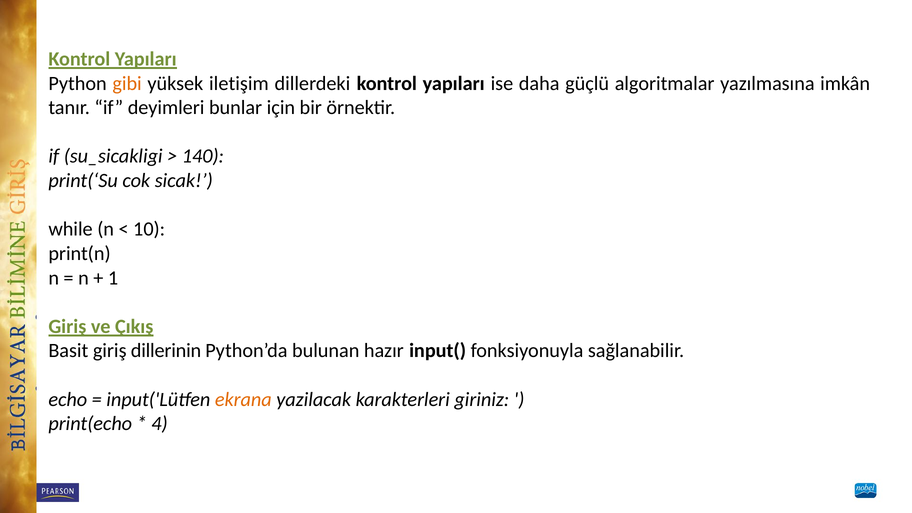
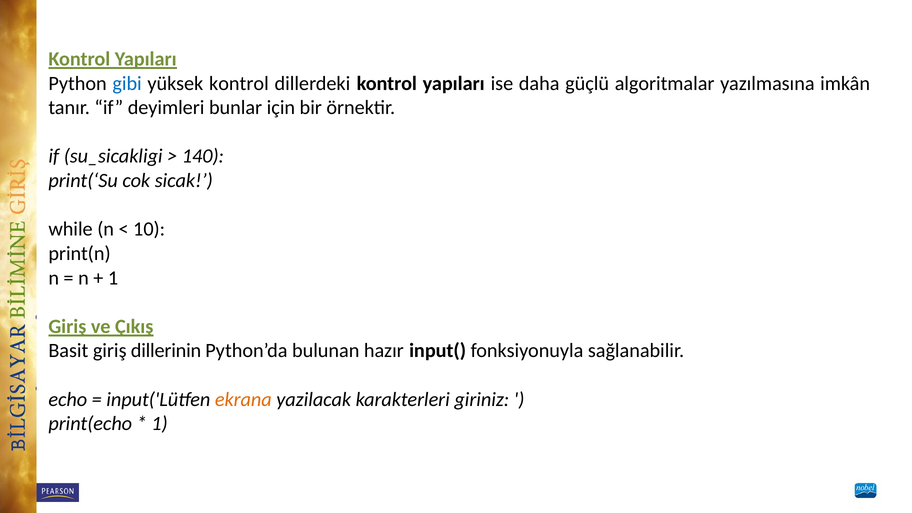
gibi colour: orange -> blue (127, 83)
yüksek iletişim: iletişim -> kontrol (239, 83)
4: 4 -> 1 (159, 424)
